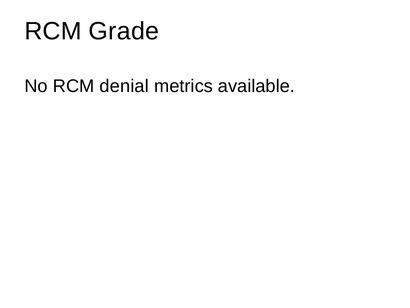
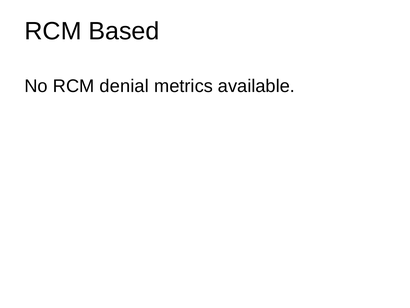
Grade: Grade -> Based (124, 31)
